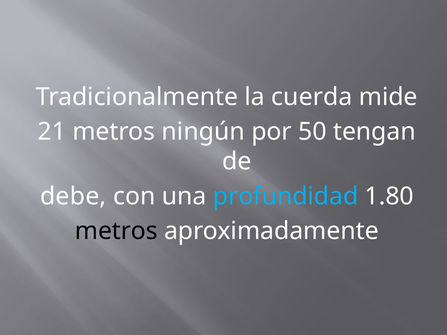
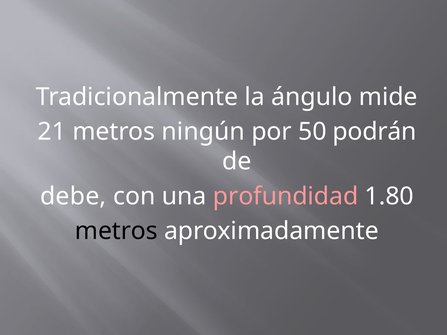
cuerda: cuerda -> ángulo (312, 97)
tengan: tengan -> podrán (375, 132)
profundidad colour: light blue -> pink (286, 196)
